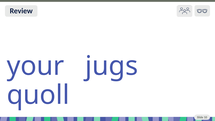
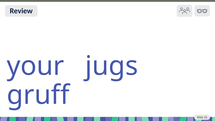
quoll: quoll -> gruff (38, 95)
